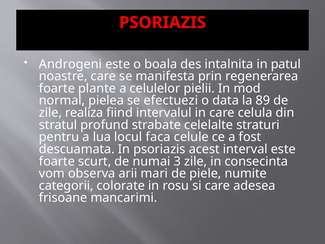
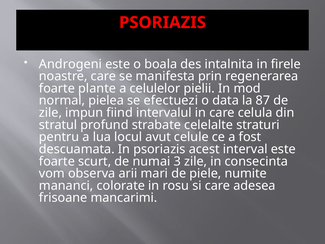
patul: patul -> firele (286, 64)
89: 89 -> 87 (263, 100)
realiza: realiza -> impun (84, 113)
faca: faca -> avut (158, 137)
categorii: categorii -> mananci (66, 185)
